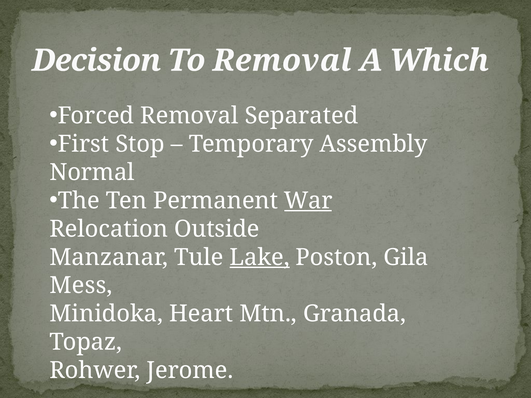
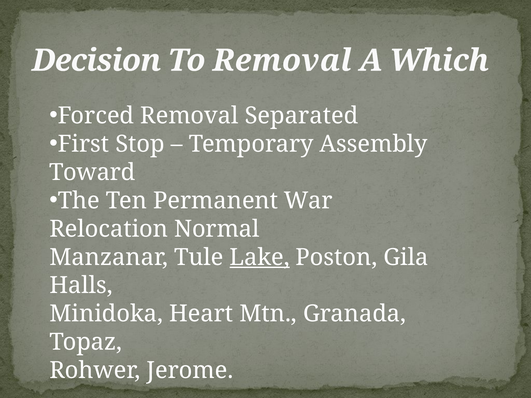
Normal: Normal -> Toward (92, 172)
War underline: present -> none (308, 201)
Outside: Outside -> Normal (217, 229)
Mess: Mess -> Halls (81, 286)
